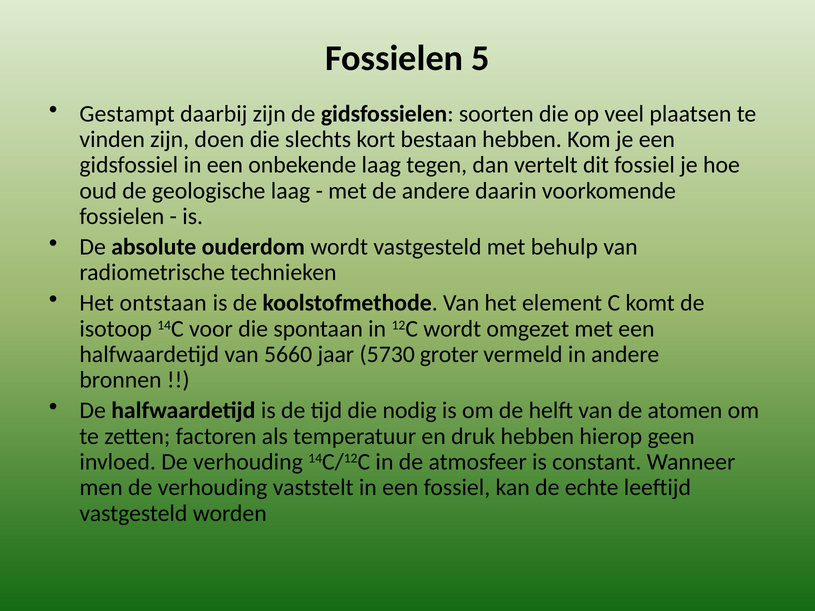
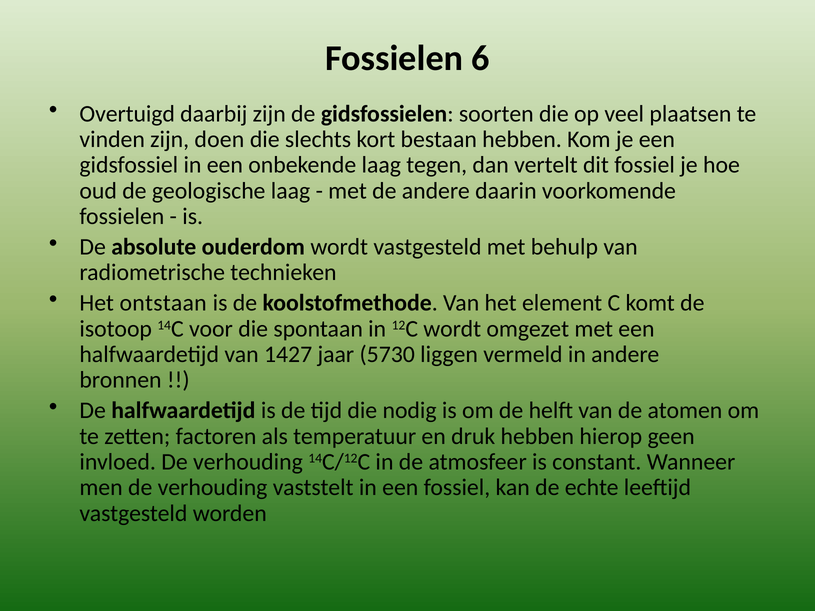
5: 5 -> 6 (481, 58)
Gestampt: Gestampt -> Overtuigd (127, 114)
5660: 5660 -> 1427 (288, 355)
groter: groter -> liggen (449, 355)
